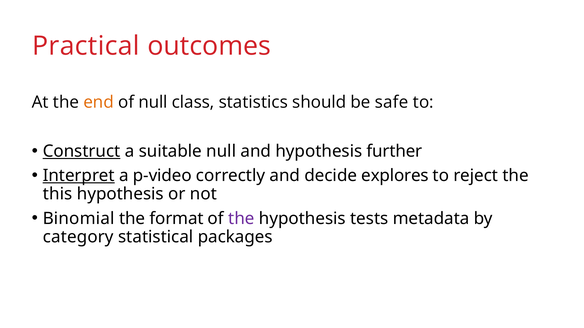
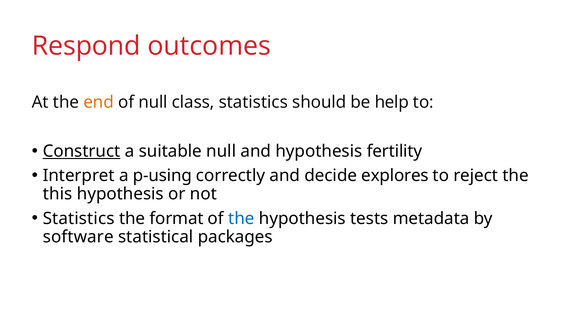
Practical: Practical -> Respond (86, 46)
safe: safe -> help (392, 102)
further: further -> fertility (394, 151)
Interpret underline: present -> none (79, 176)
p-video: p-video -> p-using (162, 176)
Binomial: Binomial -> Statistics (79, 219)
the colour: purple -> blue (241, 219)
category: category -> software (78, 237)
